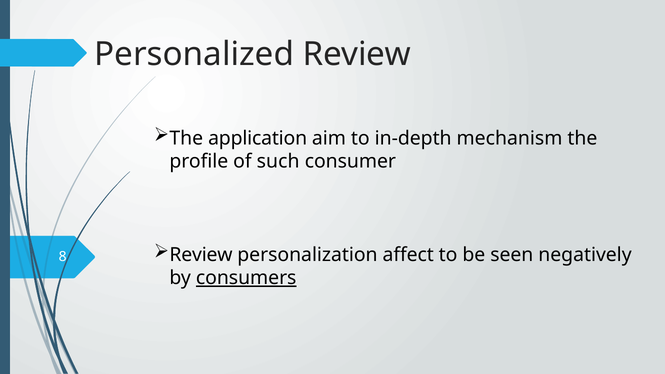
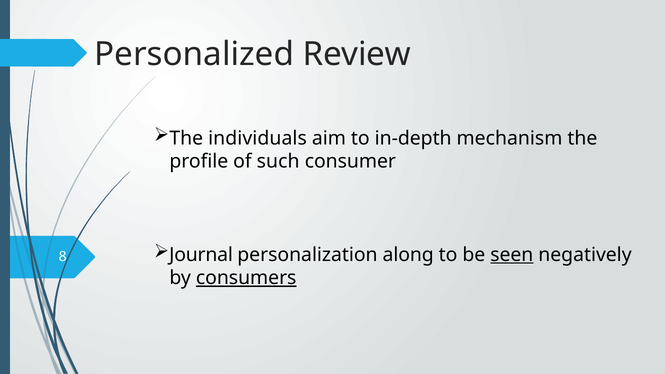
application: application -> individuals (258, 138)
Review: Review -> Journal (201, 255)
affect: affect -> along (408, 255)
seen underline: none -> present (512, 255)
